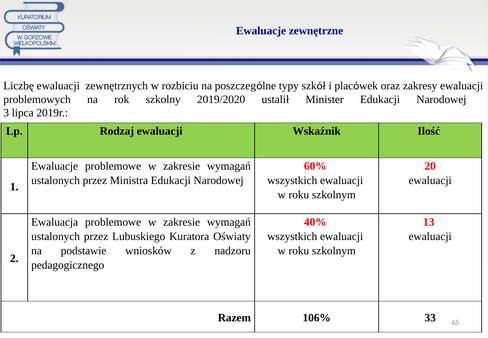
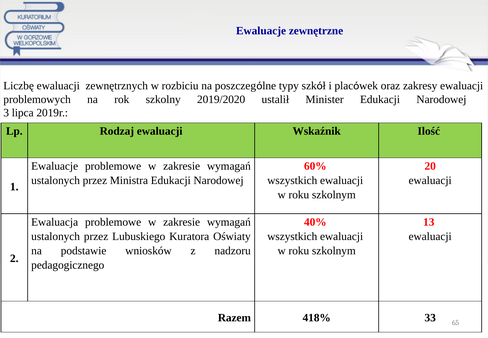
106%: 106% -> 418% (317, 318)
